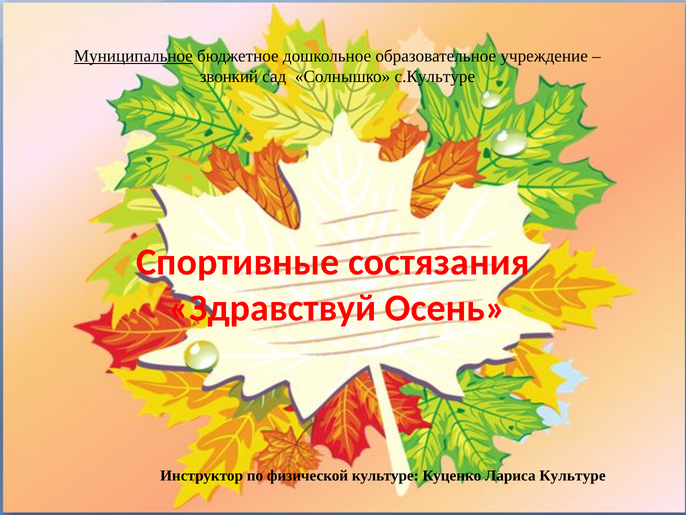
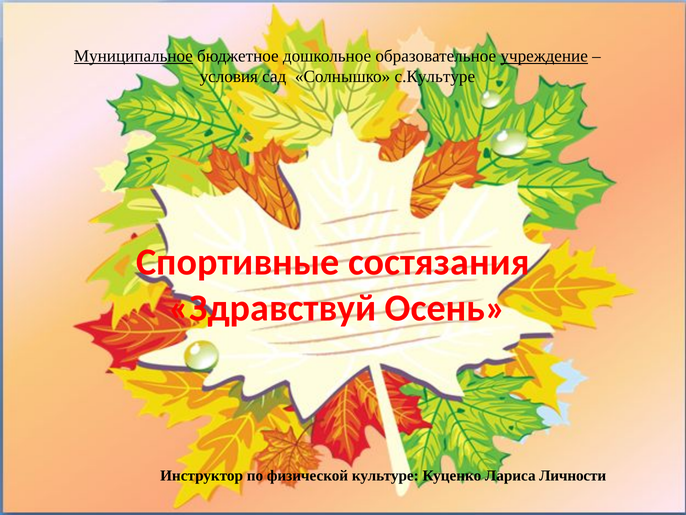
учреждение underline: none -> present (544, 56)
звонкий: звонкий -> условия (229, 77)
Лариса Культуре: Культуре -> Личности (573, 475)
